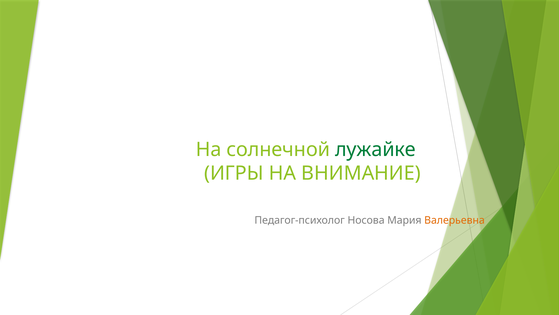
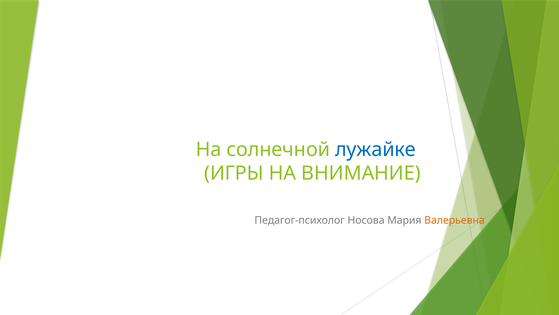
лужайке colour: green -> blue (375, 149)
